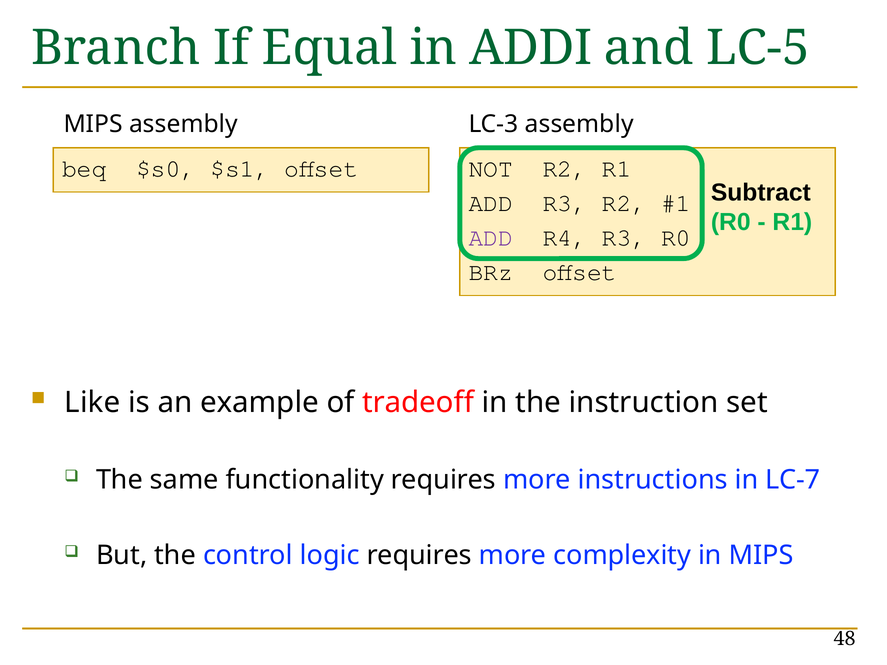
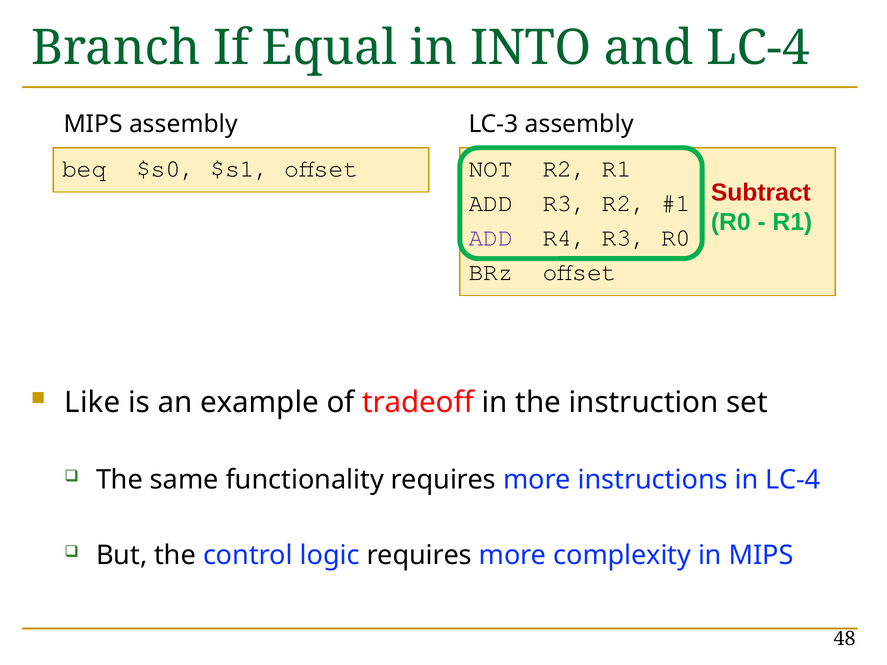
ADDI: ADDI -> INTO (531, 48)
and LC-5: LC-5 -> LC-4 (758, 48)
Subtract colour: black -> red (761, 193)
in LC-7: LC-7 -> LC-4 (793, 480)
